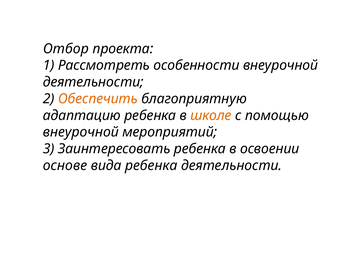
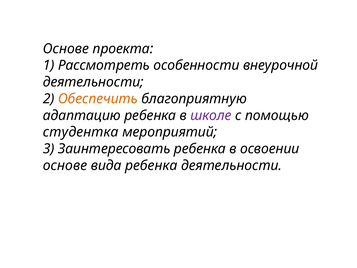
Отбор: Отбор -> Основе (66, 49)
школе colour: orange -> purple (211, 115)
внеурочной: внеурочной -> студентка (81, 132)
